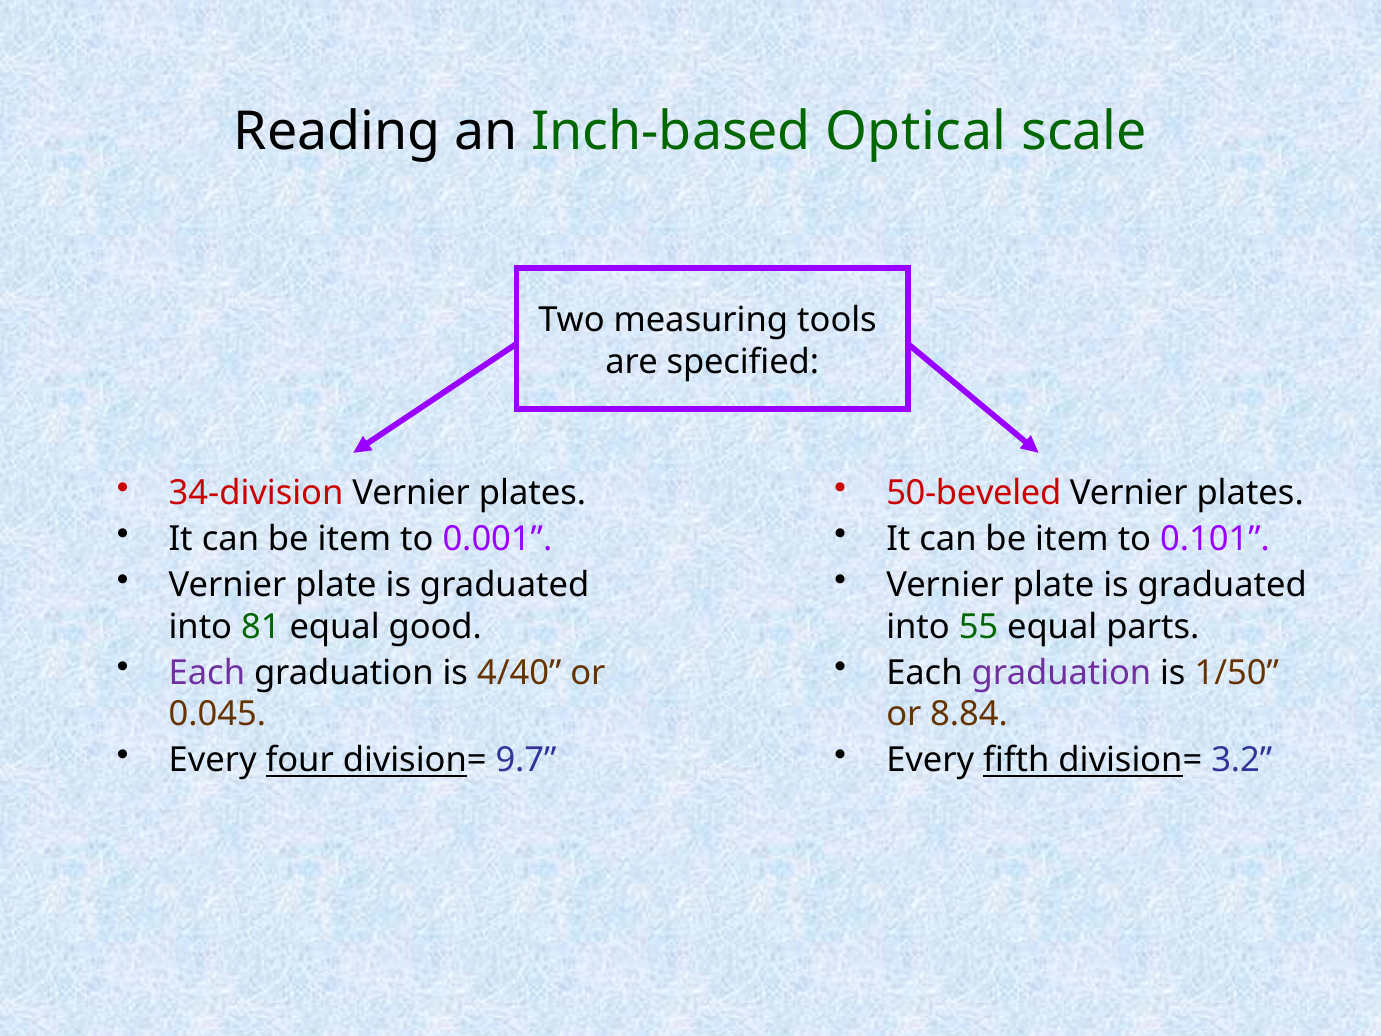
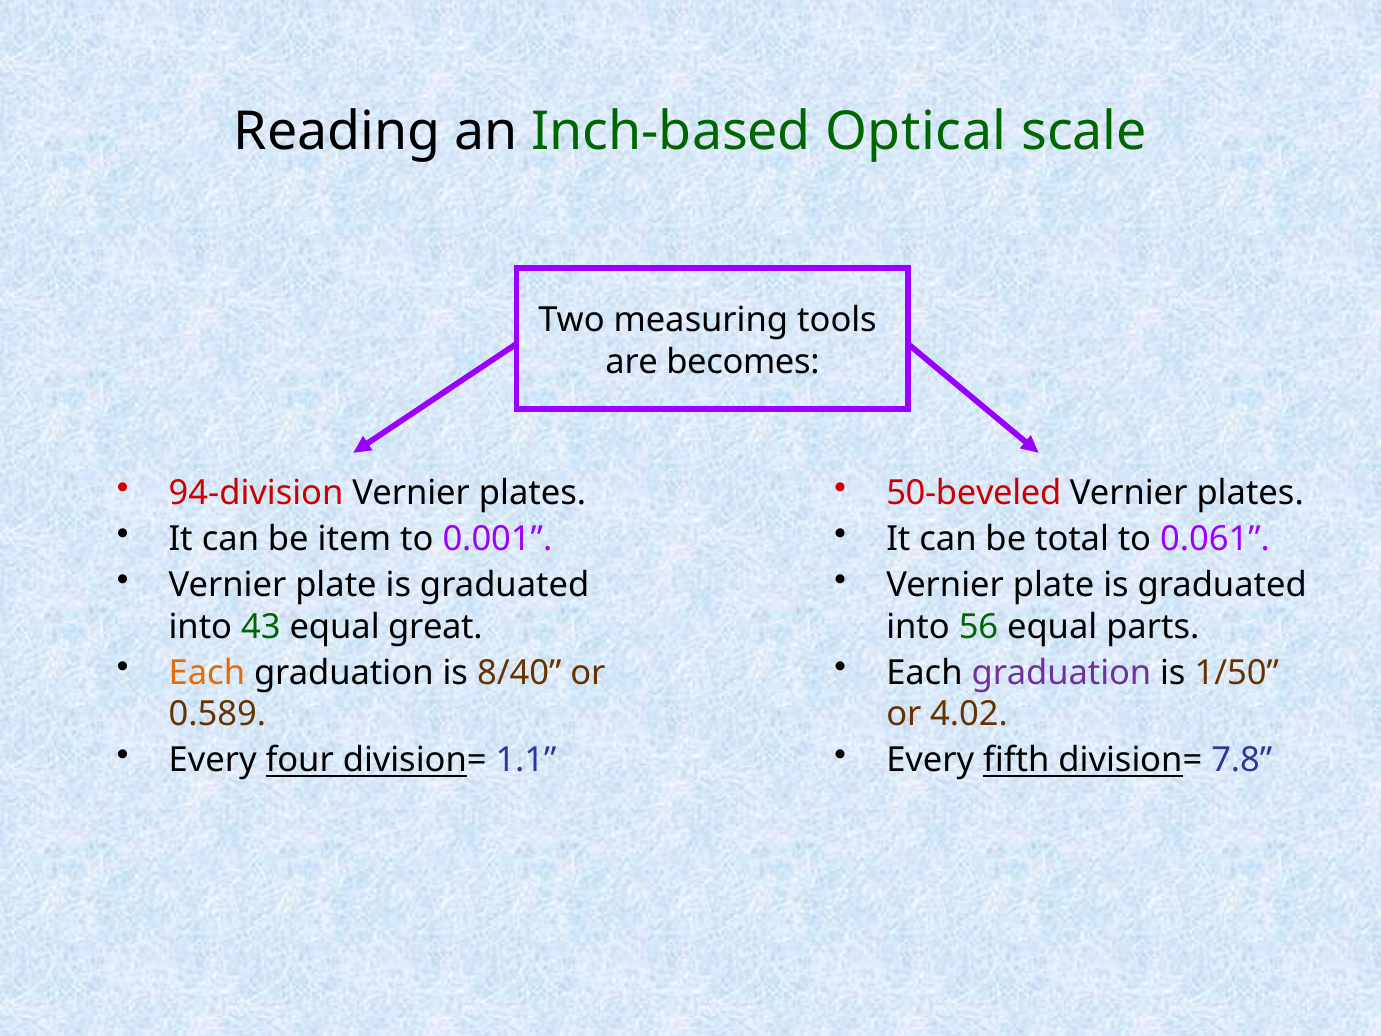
specified: specified -> becomes (743, 362)
34-division: 34-division -> 94-division (256, 493)
item: item -> total (1072, 539)
0.101: 0.101 -> 0.061 (1215, 539)
81: 81 -> 43 (261, 627)
good: good -> great (435, 627)
55: 55 -> 56 (979, 627)
Each colour: purple -> orange (207, 673)
4/40: 4/40 -> 8/40 (519, 673)
0.045: 0.045 -> 0.589 (217, 714)
8.84: 8.84 -> 4.02 (969, 714)
3.2: 3.2 -> 7.8 (1242, 760)
9.7: 9.7 -> 1.1 (526, 760)
